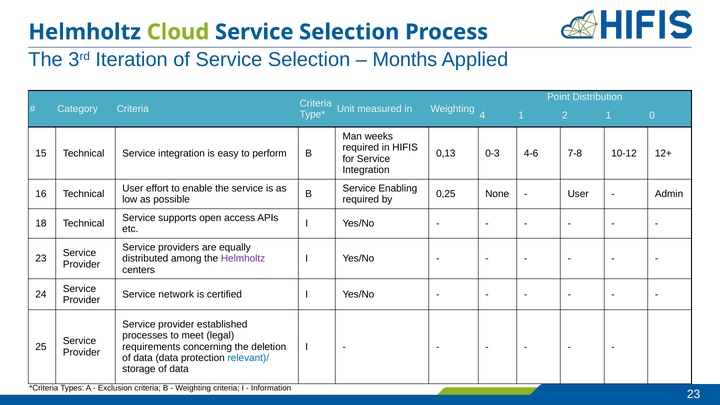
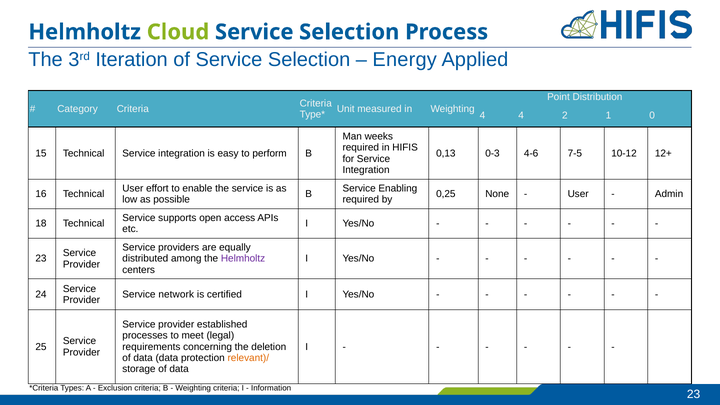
Months: Months -> Energy (405, 60)
4 1: 1 -> 4 (521, 115)
7-8: 7-8 -> 7-5 (575, 153)
relevant)/ colour: blue -> orange (248, 358)
